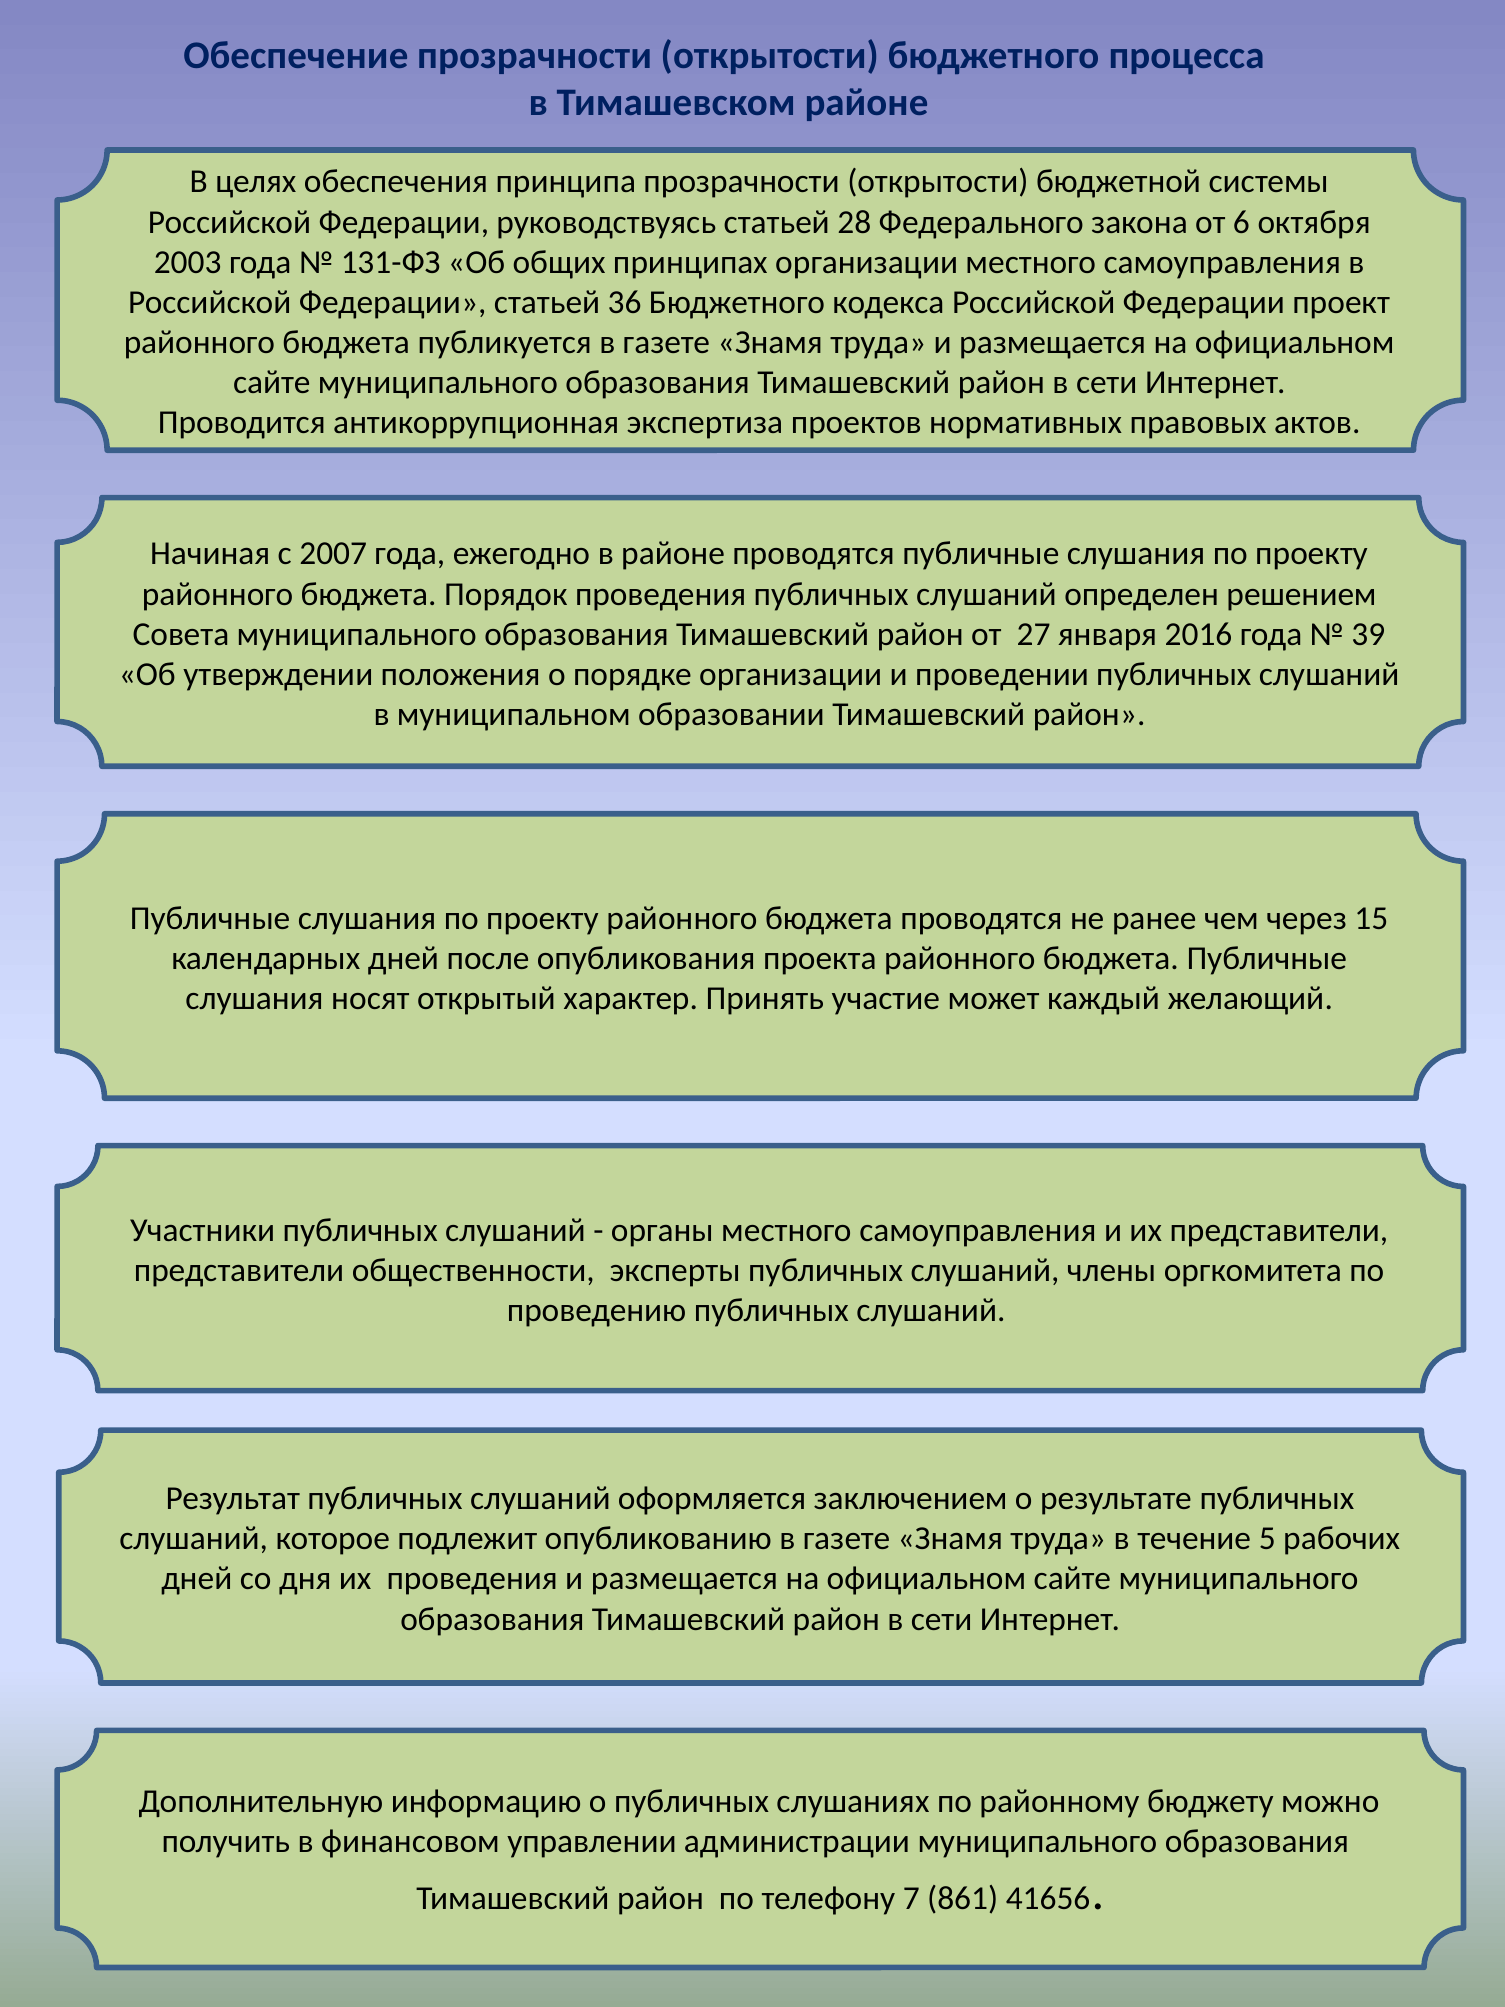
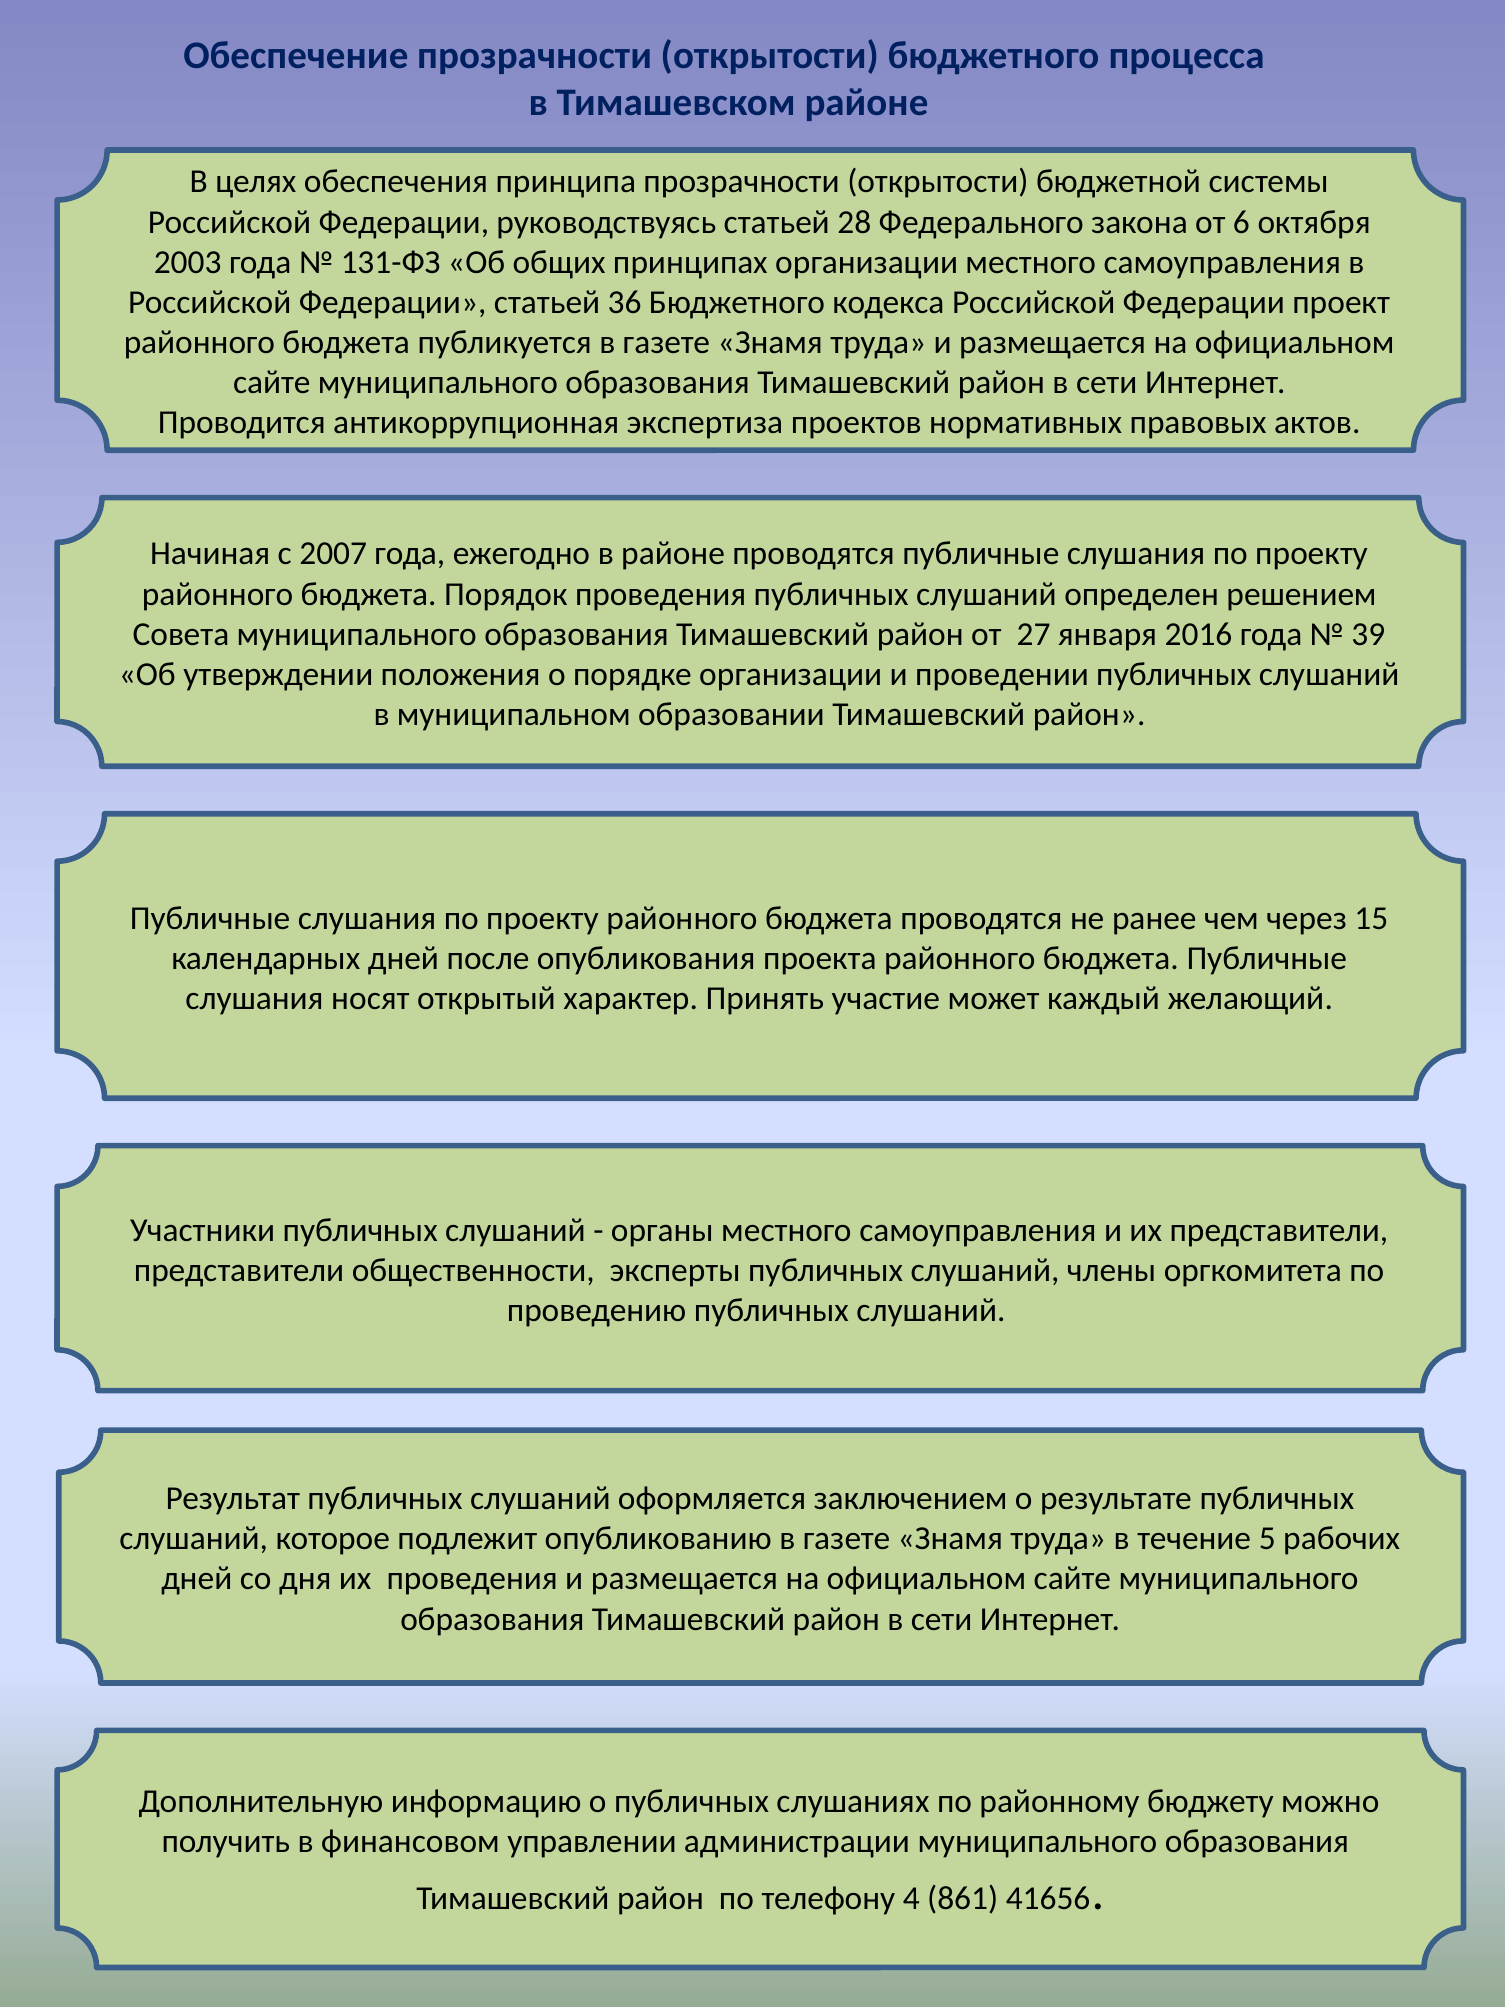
7: 7 -> 4 (911, 1898)
